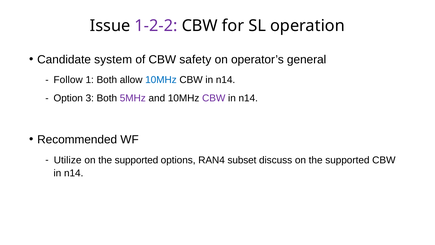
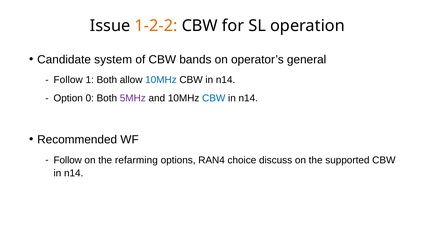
1-2-2 colour: purple -> orange (156, 26)
safety: safety -> bands (195, 59)
3: 3 -> 0 (90, 98)
CBW colour: purple -> blue (214, 98)
Utilize: Utilize -> Follow (68, 160)
supported: supported -> refarming (136, 160)
subset: subset -> choice (242, 160)
